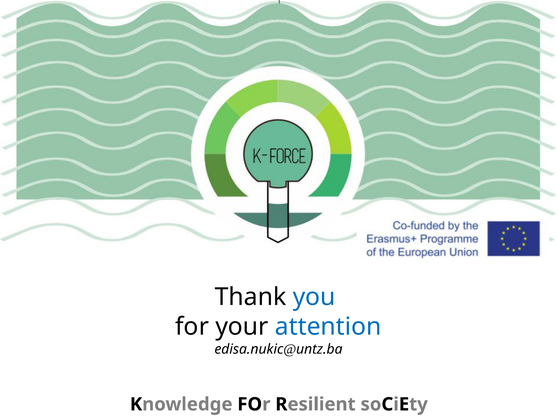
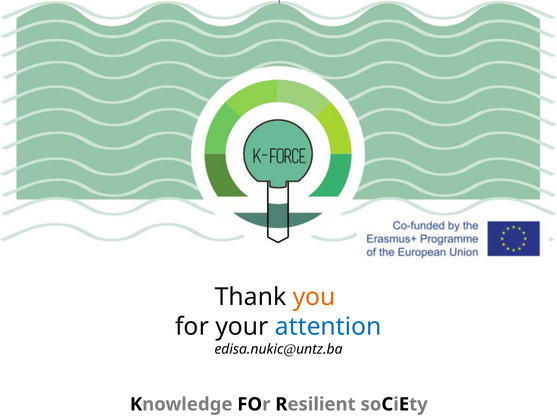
you colour: blue -> orange (314, 297)
